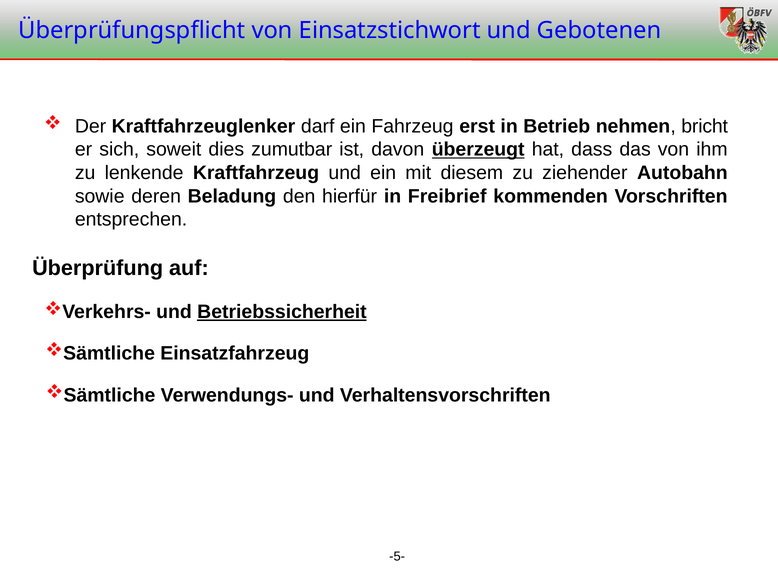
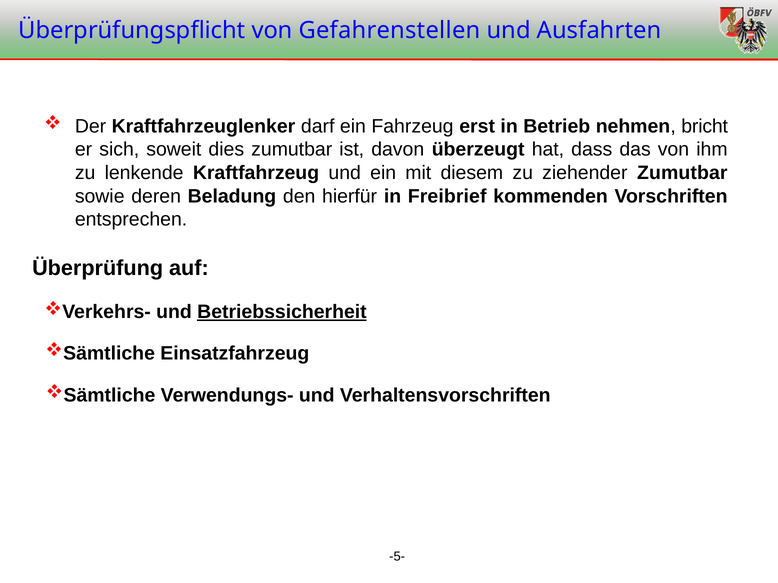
Einsatzstichwort: Einsatzstichwort -> Gefahrenstellen (390, 31)
Gebotenen: Gebotenen -> Ausfahrten (599, 31)
überzeugt underline: present -> none (478, 150)
ziehender Autobahn: Autobahn -> Zumutbar (682, 173)
